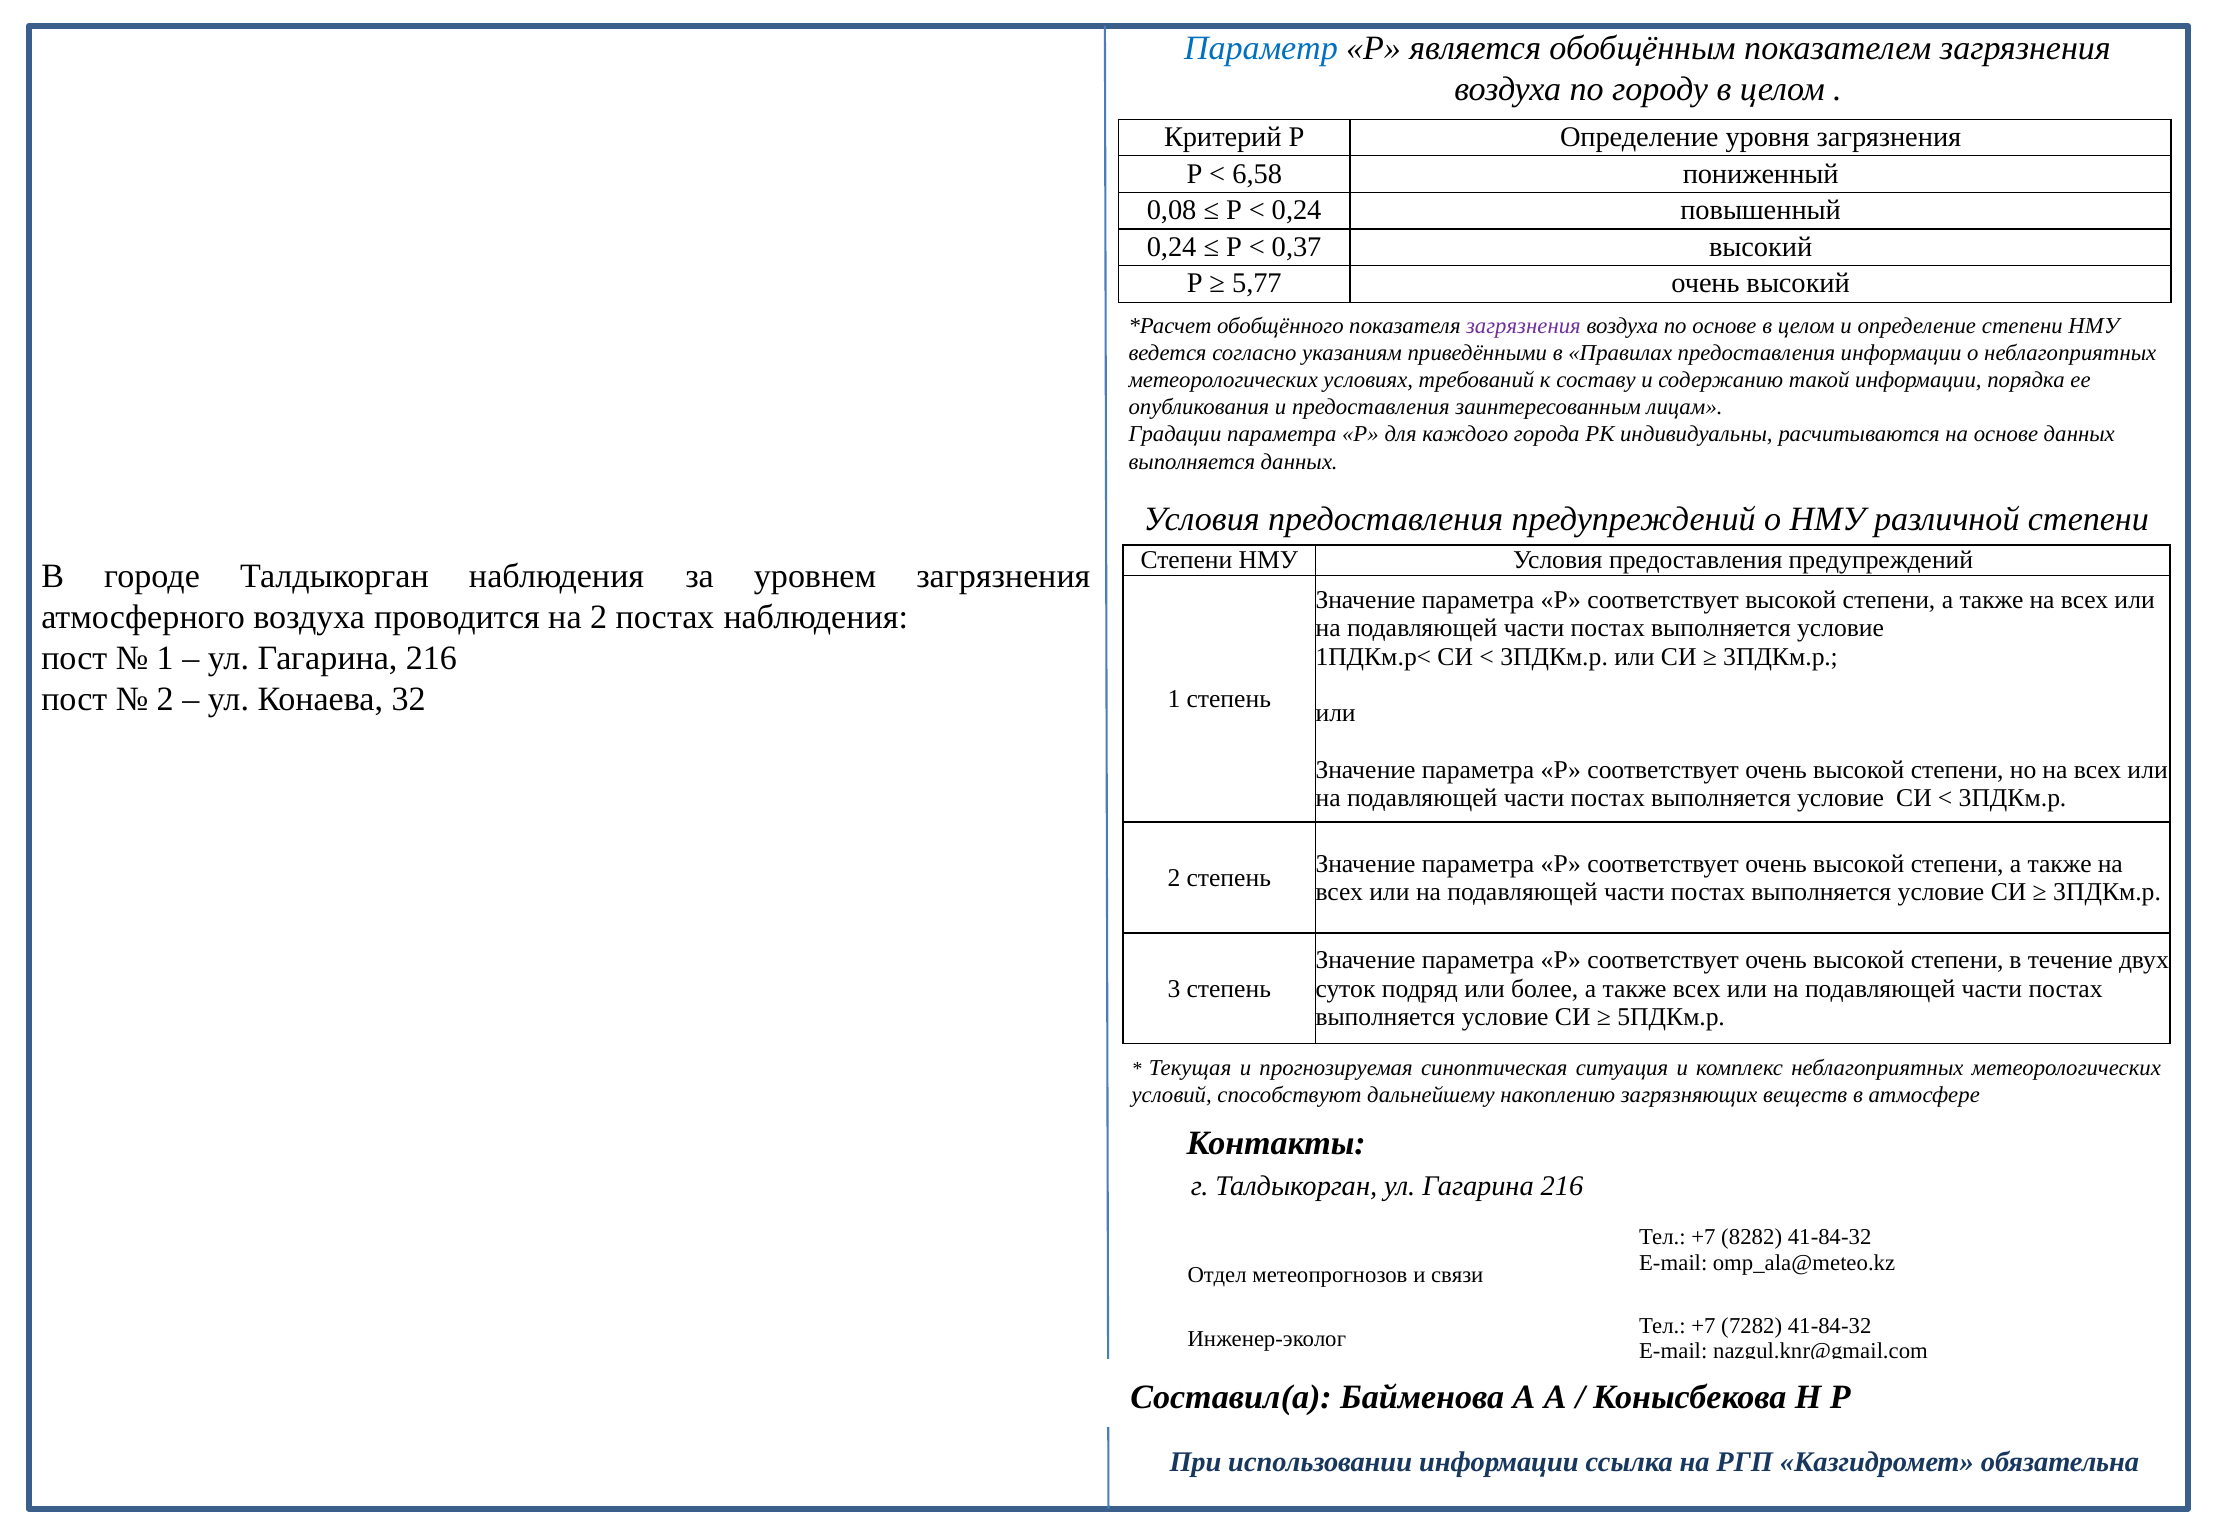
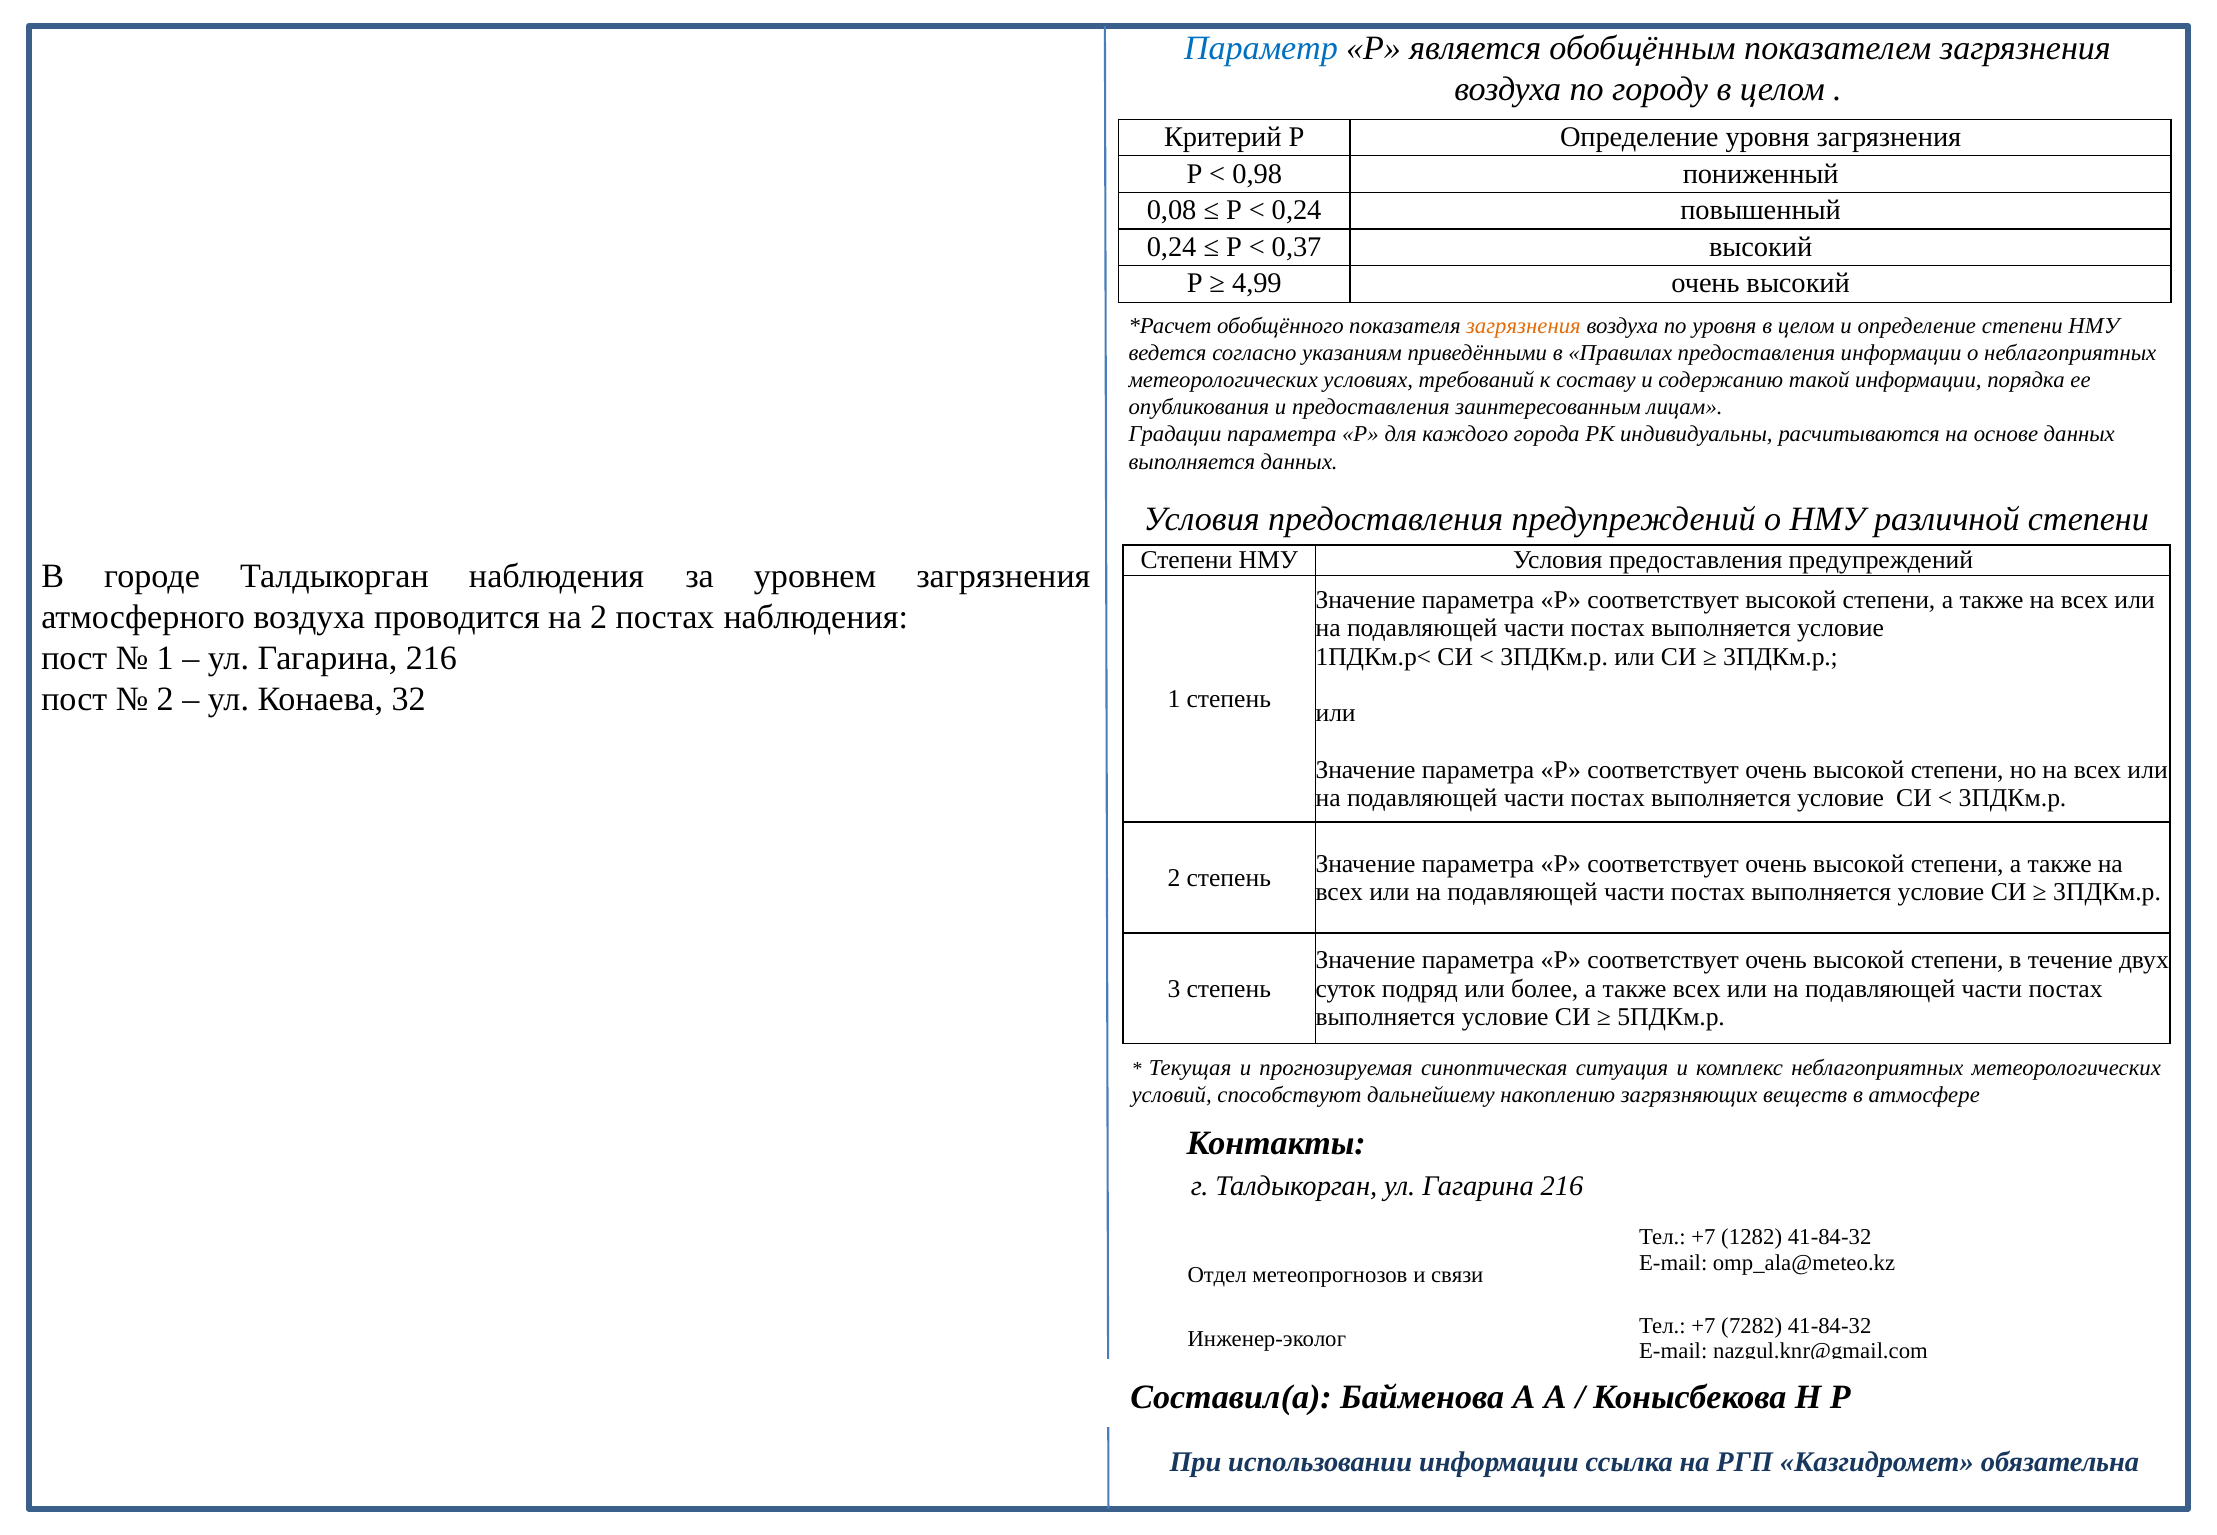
6,58: 6,58 -> 0,98 (1257, 174)
5,77: 5,77 -> 4,99 (1257, 284)
загрязнения colour: purple -> orange (1523, 325)
по основе: основе -> уровня (1724, 325)
8282: 8282 -> 1282 (1752, 1237)
